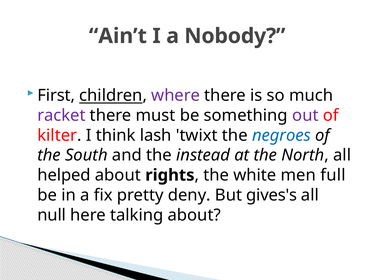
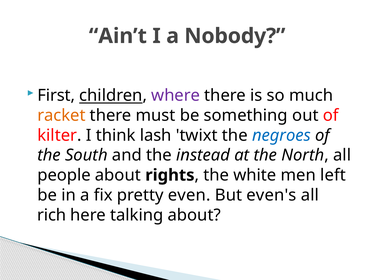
racket colour: purple -> orange (61, 116)
out colour: purple -> black (305, 116)
helped: helped -> people (64, 175)
full: full -> left (333, 175)
deny: deny -> even (189, 195)
gives's: gives's -> even's (271, 195)
null: null -> rich (52, 215)
